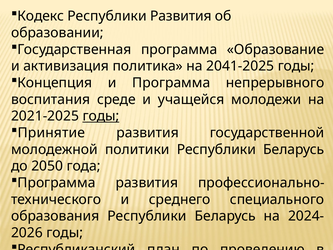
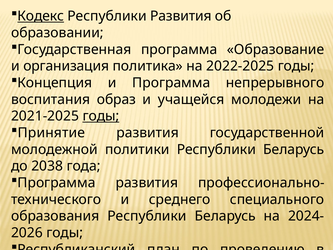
Кодекс underline: none -> present (41, 16)
активизация: активизация -> организация (66, 66)
2041-2025: 2041-2025 -> 2022-2025 (240, 66)
среде: среде -> образ (116, 99)
2050: 2050 -> 2038 (47, 166)
